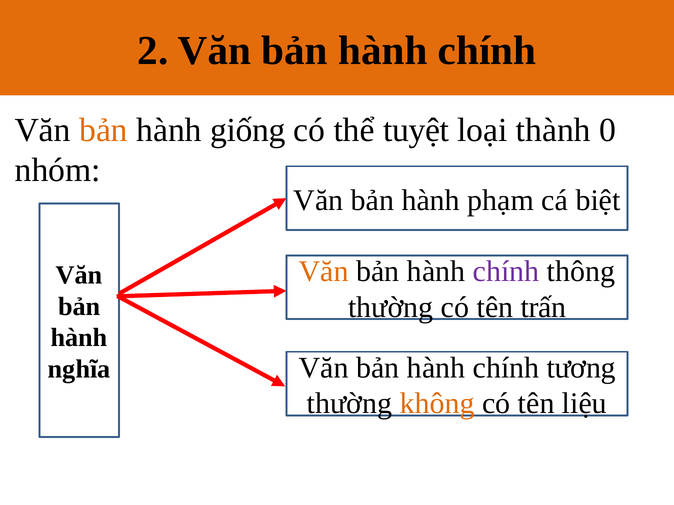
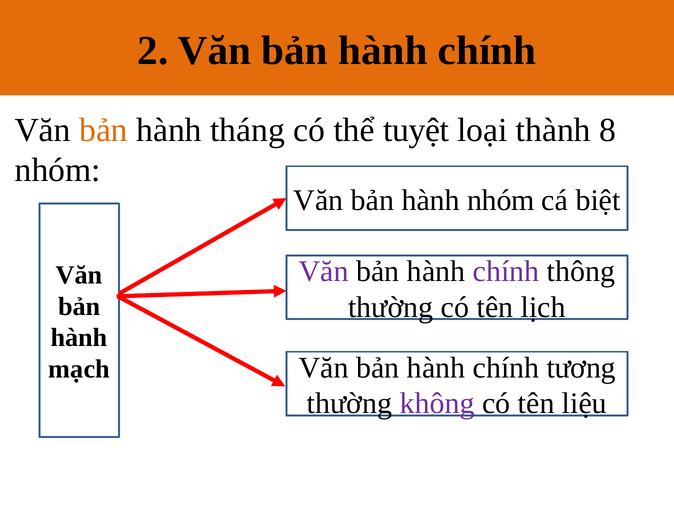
giống: giống -> tháng (248, 130)
0: 0 -> 8 (608, 130)
hành phạm: phạm -> nhóm (501, 200)
Văn colour: orange -> purple (324, 272)
trấn: trấn -> lịch (543, 308)
nghĩa: nghĩa -> mạch (79, 370)
không colour: orange -> purple (437, 404)
